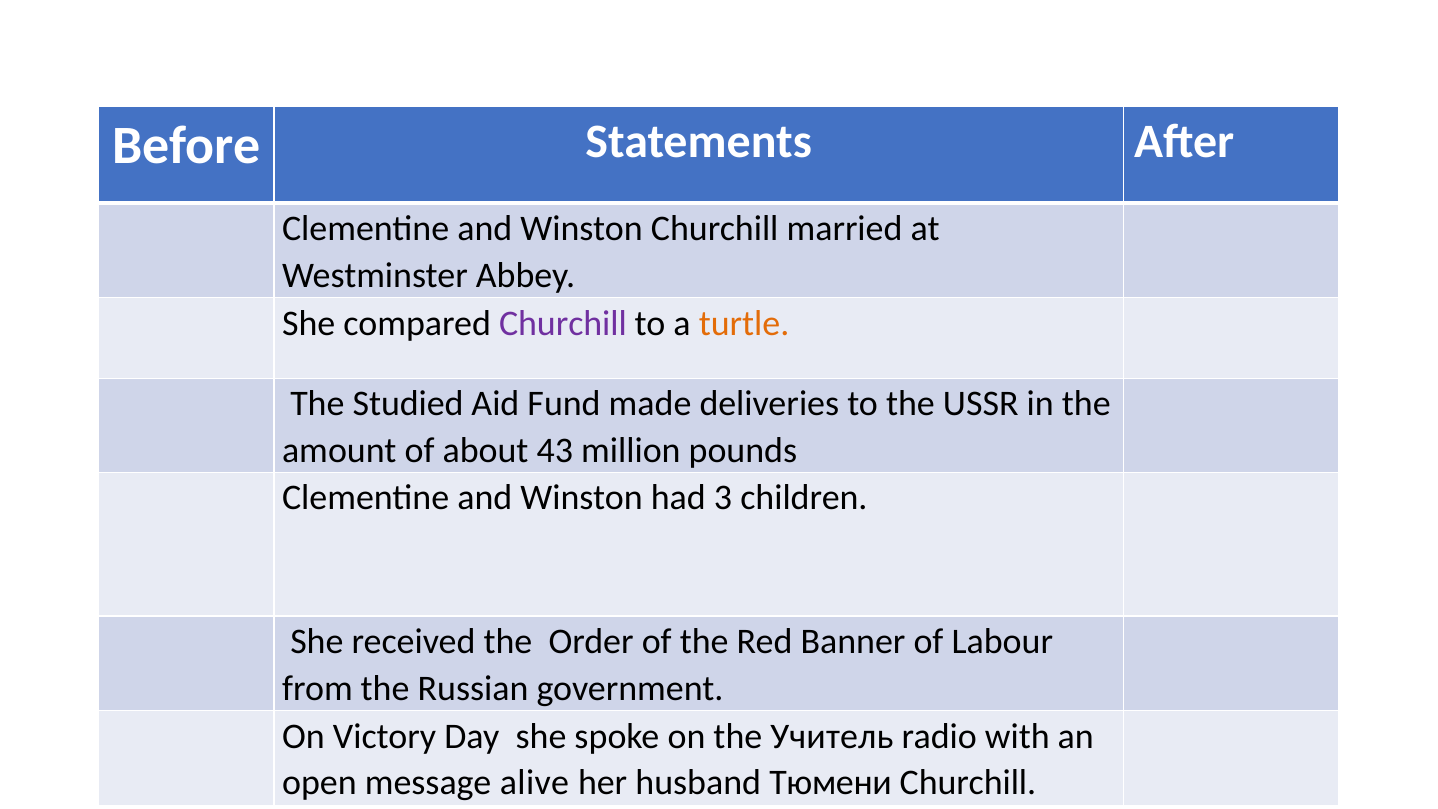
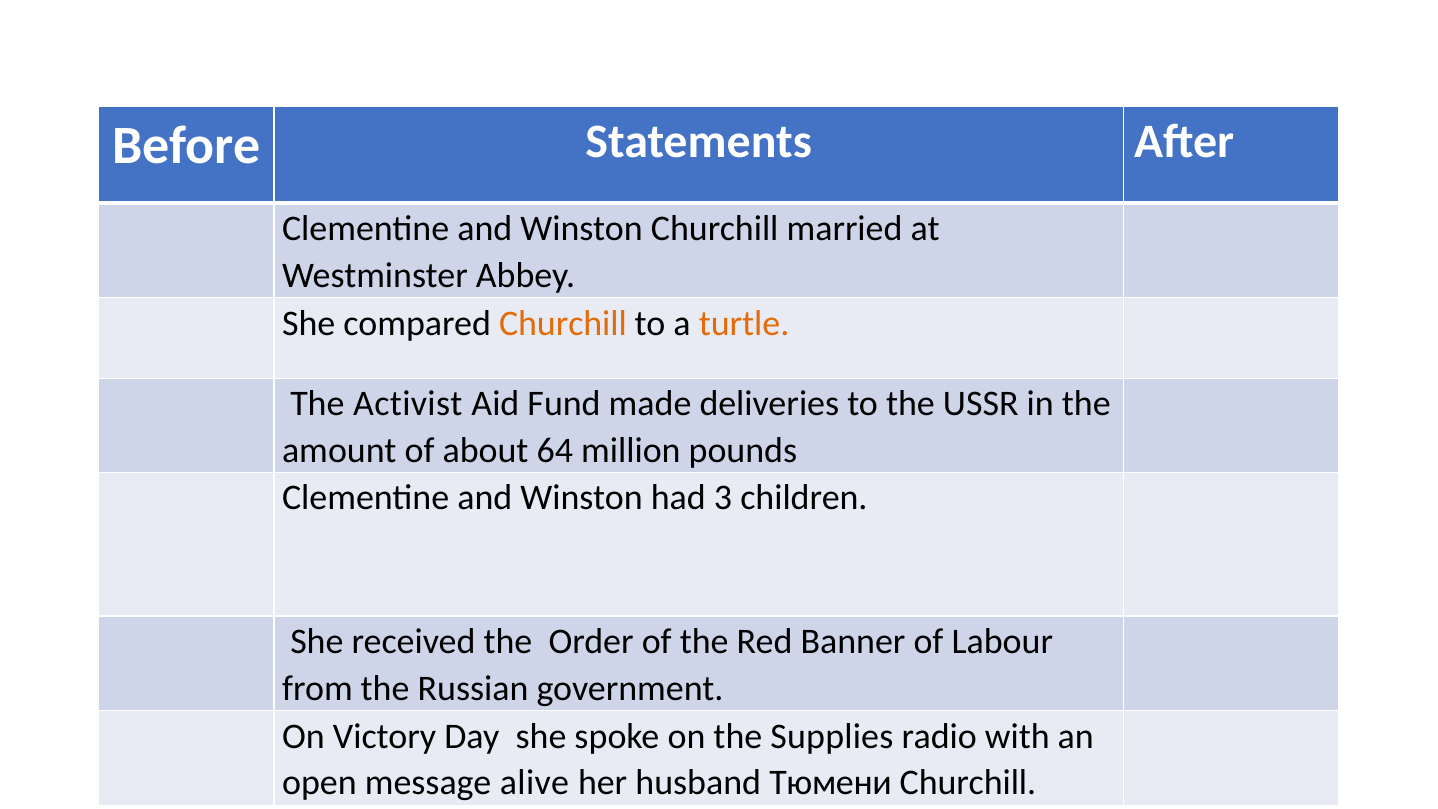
Churchill colour: purple -> orange (563, 323)
Studied: Studied -> Activist (408, 404)
43: 43 -> 64 (555, 451)
Учитель: Учитель -> Supplies (832, 736)
